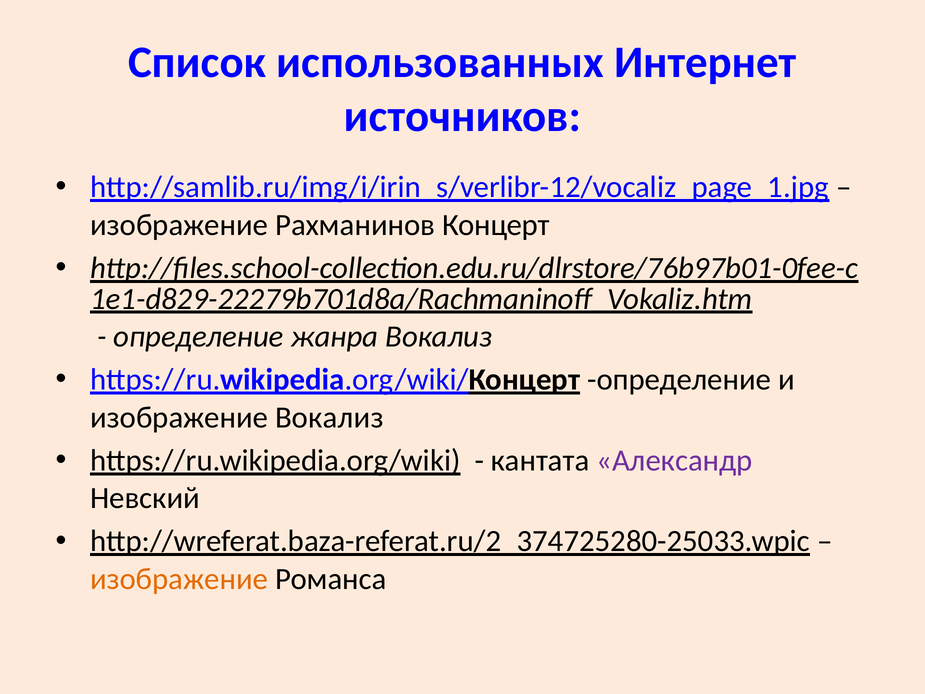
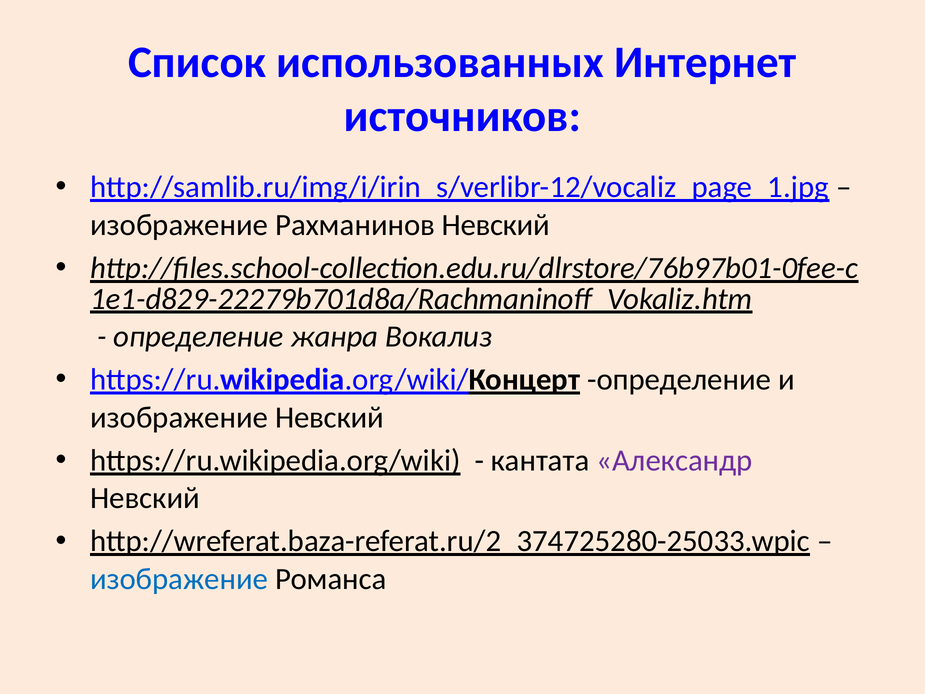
Рахманинов Концерт: Концерт -> Невский (496, 225)
изображение Вокализ: Вокализ -> Невский (330, 417)
изображение colour: orange -> blue (179, 579)
